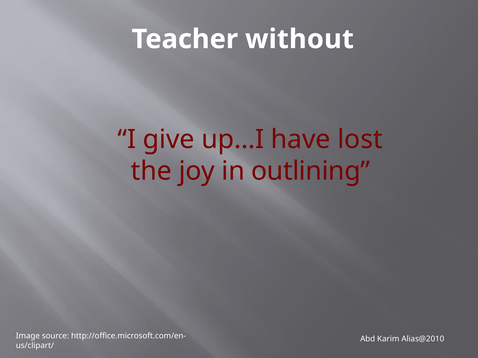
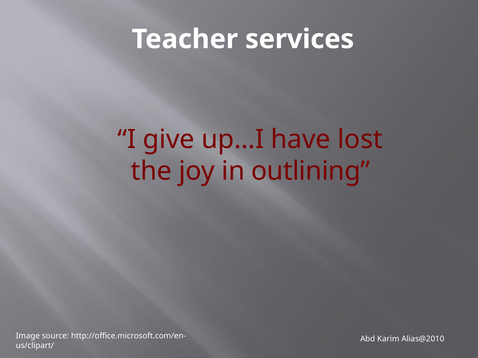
without: without -> services (300, 39)
